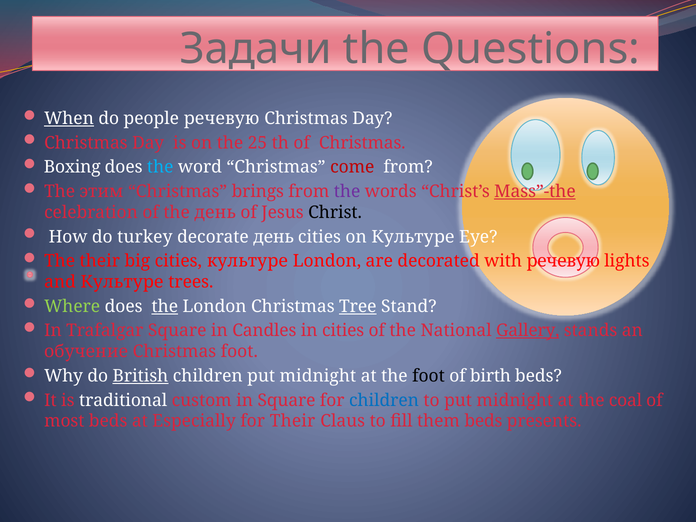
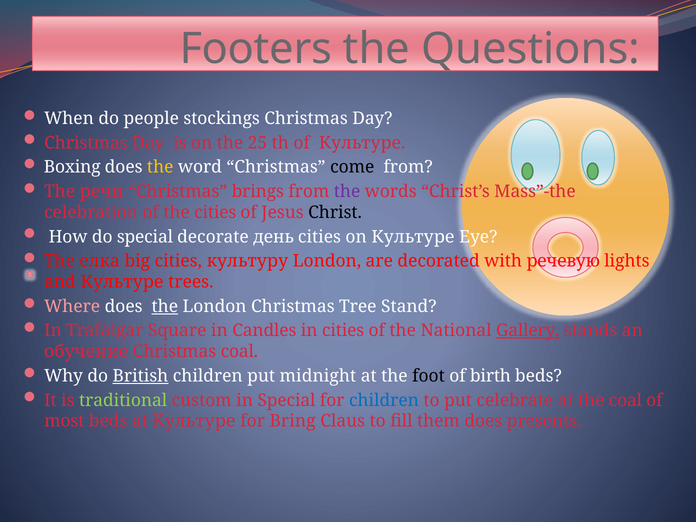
Задачи: Задачи -> Footers (256, 49)
When underline: present -> none (69, 118)
people речевую: речевую -> stockings (222, 118)
of Christmas: Christmas -> Культуре (362, 143)
the colour: light blue -> yellow (160, 167)
come colour: red -> black (352, 167)
этим: этим -> речи (101, 192)
Mass”-the underline: present -> none (535, 192)
the день: день -> cities (215, 212)
do turkey: turkey -> special (145, 237)
The their: their -> елка (100, 261)
cities культуре: культуре -> культуру (247, 261)
Where colour: light green -> pink (72, 306)
Tree underline: present -> none (358, 306)
Christmas foot: foot -> coal (239, 352)
traditional colour: white -> light green (123, 400)
in Square: Square -> Special (287, 400)
to put midnight: midnight -> celebrate (515, 400)
at Especially: Especially -> Культуре (194, 421)
for Their: Their -> Bring (293, 421)
them beds: beds -> does (483, 421)
